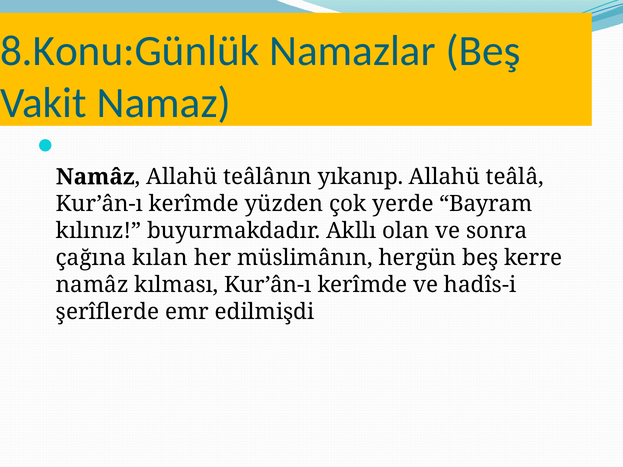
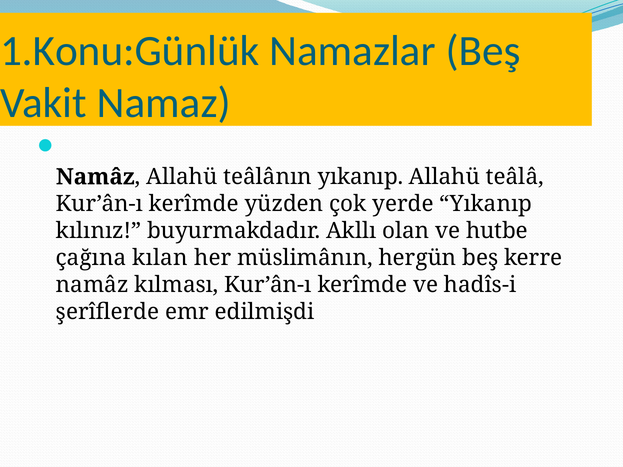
8.Konu:Günlük: 8.Konu:Günlük -> 1.Konu:Günlük (130, 51)
yerde Bayram: Bayram -> Yıkanıp (486, 204)
sonra: sonra -> hutbe (497, 231)
